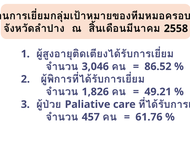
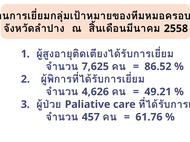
3,046: 3,046 -> 7,625 (95, 67)
1,826: 1,826 -> 4,626 (95, 92)
